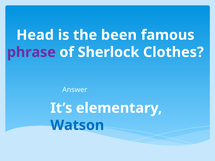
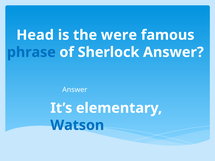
been: been -> were (119, 35)
phrase colour: purple -> blue (31, 52)
Sherlock Clothes: Clothes -> Answer (173, 52)
